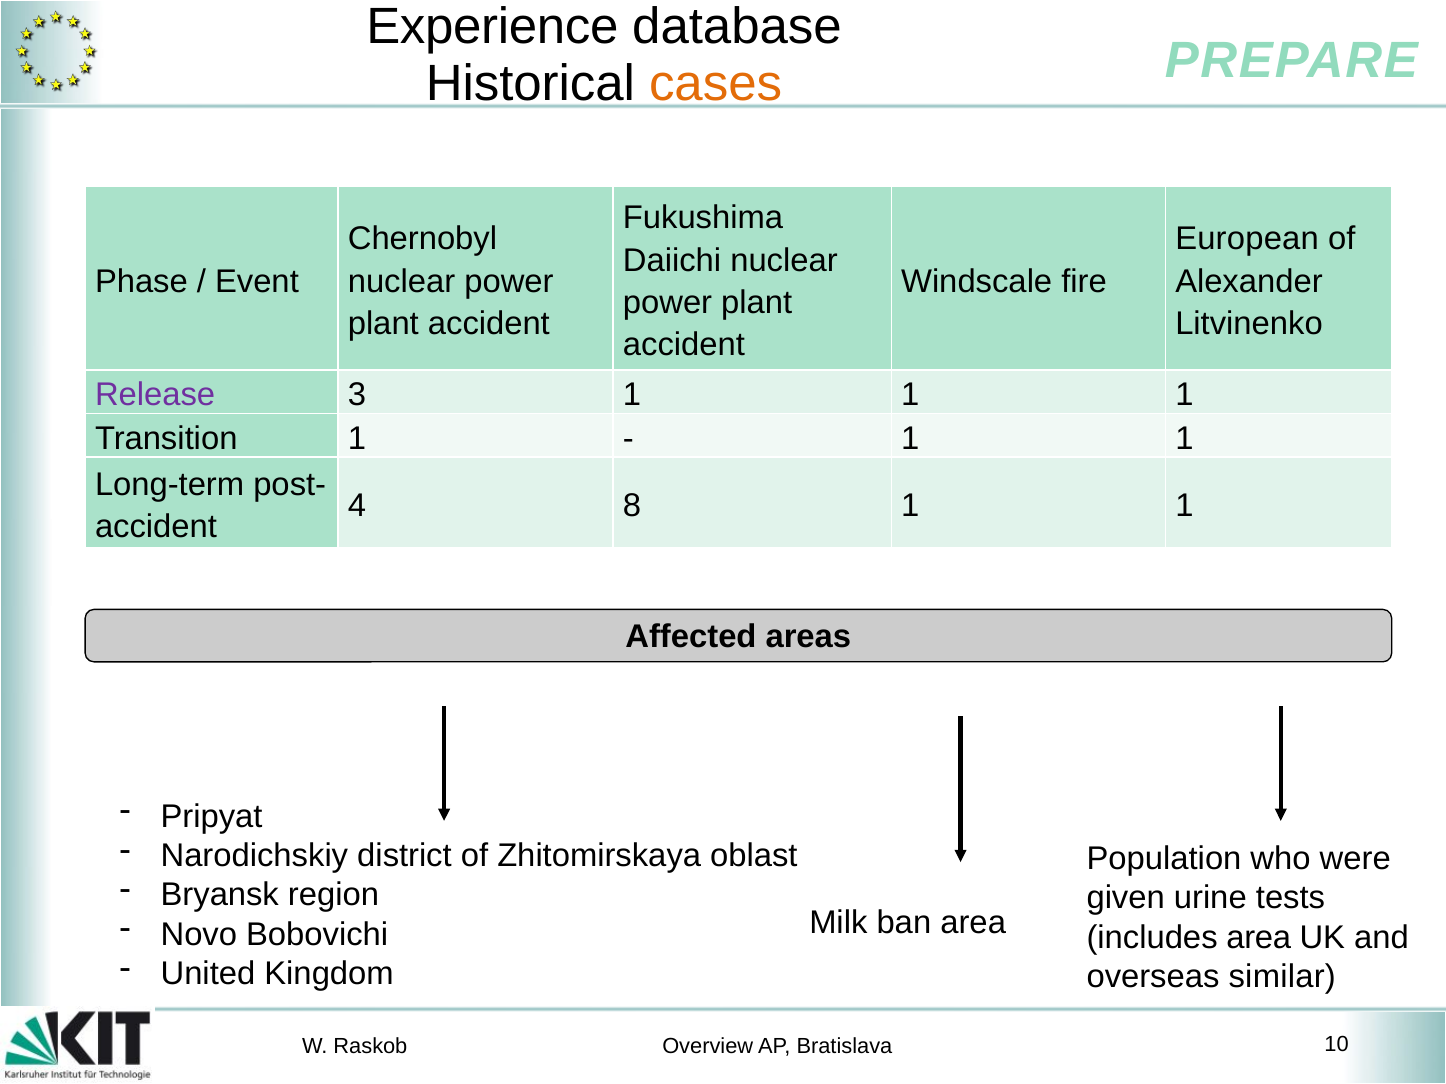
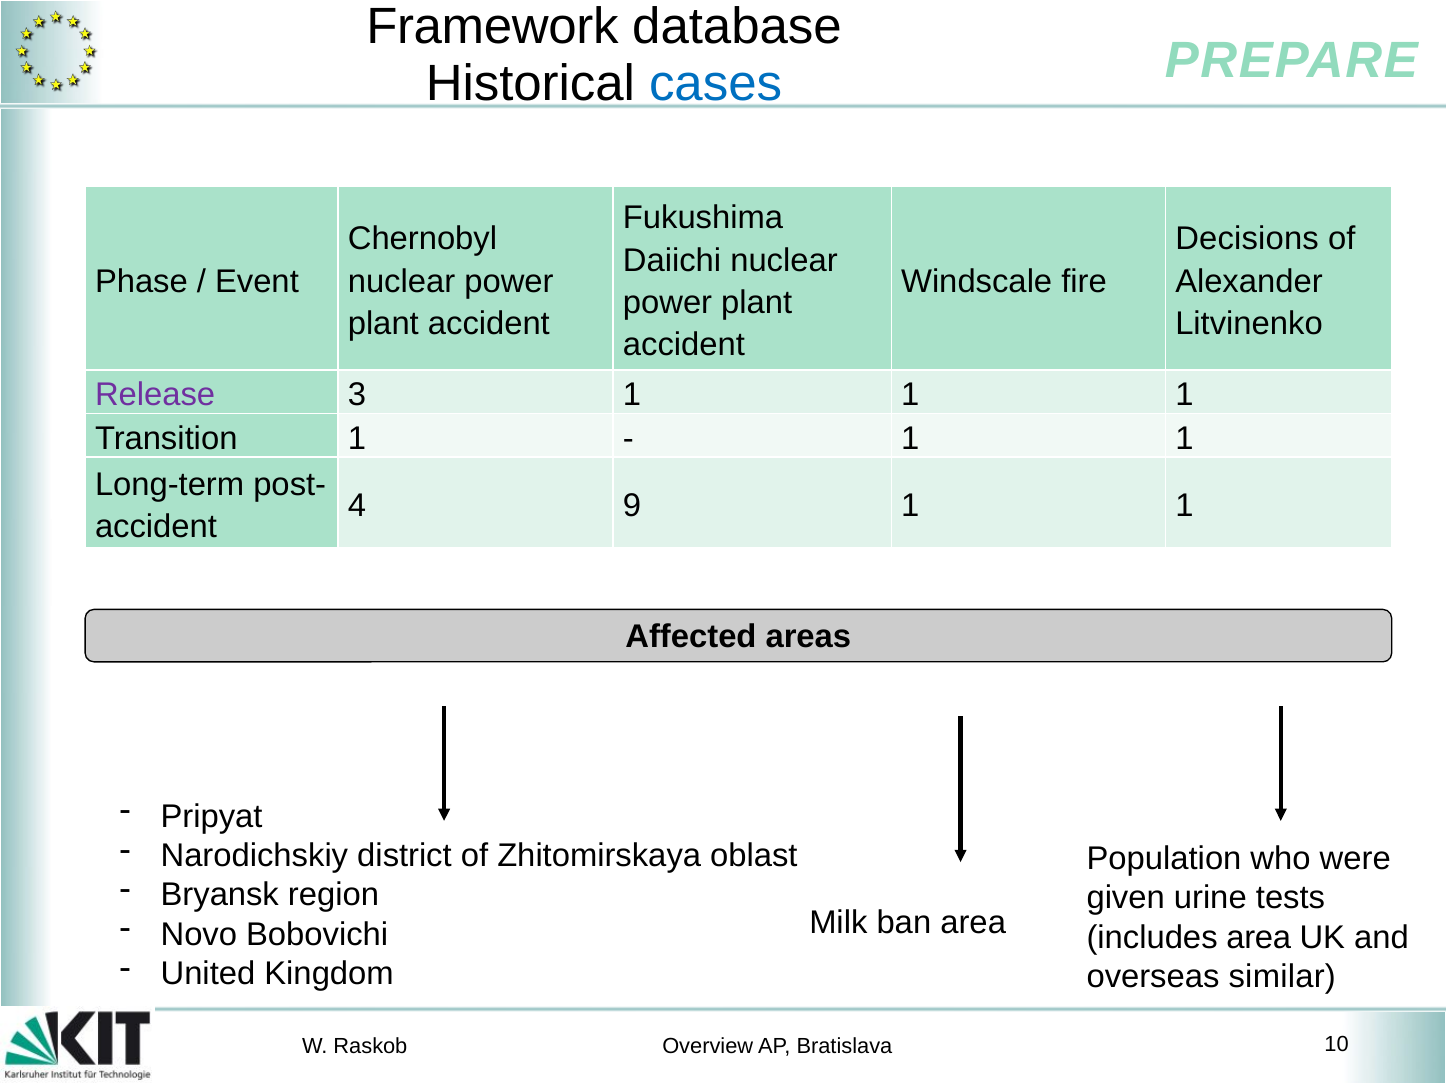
Experience: Experience -> Framework (492, 27)
cases colour: orange -> blue (716, 84)
European: European -> Decisions (1247, 239)
8: 8 -> 9 (632, 506)
